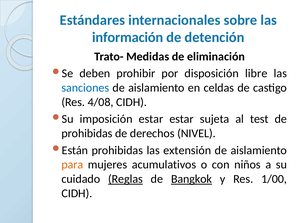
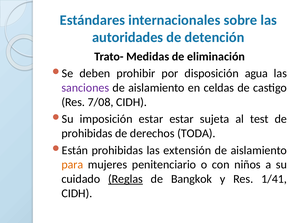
información: información -> autoridades (128, 37)
libre: libre -> agua (256, 73)
sanciones colour: blue -> purple (85, 88)
4/08: 4/08 -> 7/08 (101, 102)
NIVEL: NIVEL -> TODA (196, 133)
acumulativos: acumulativos -> penitenciario (164, 164)
Bangkok underline: present -> none (191, 179)
1/00: 1/00 -> 1/41 (274, 179)
